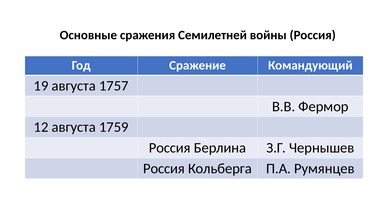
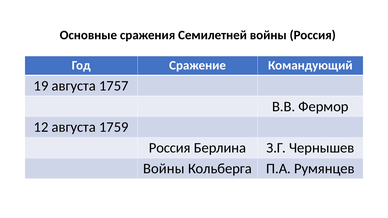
Россия: Россия -> Войны (164, 169)
